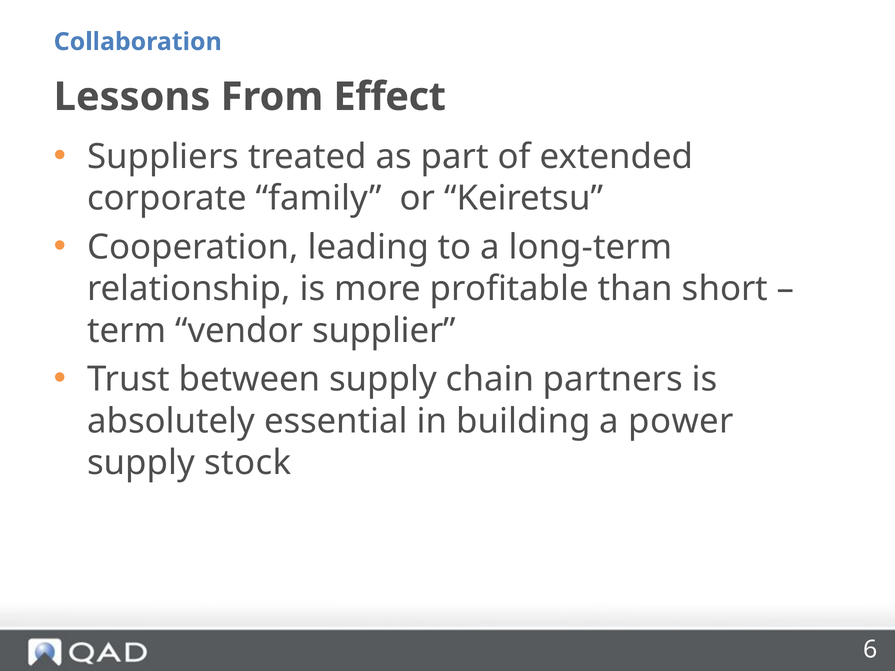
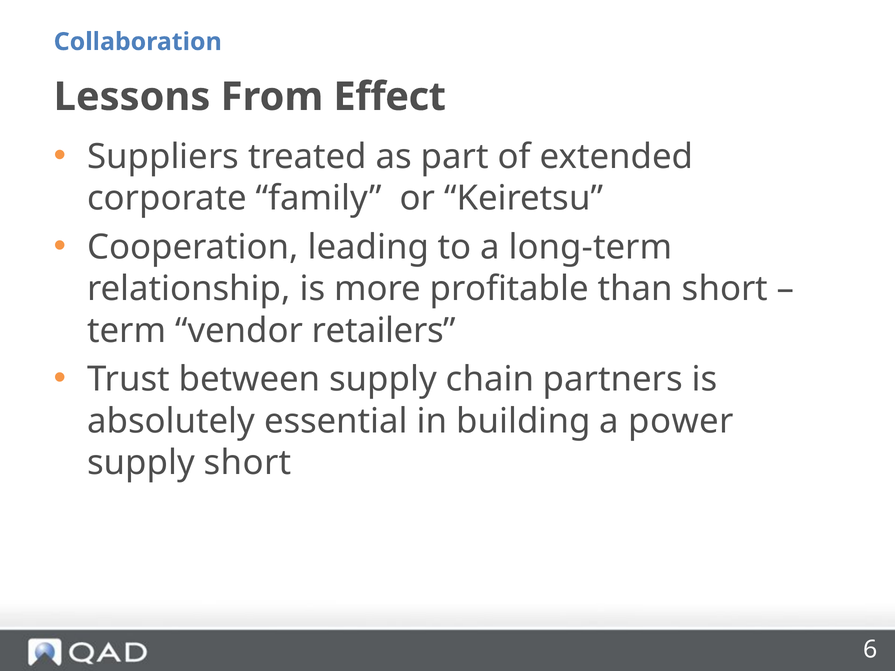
supplier: supplier -> retailers (384, 331)
supply stock: stock -> short (248, 463)
